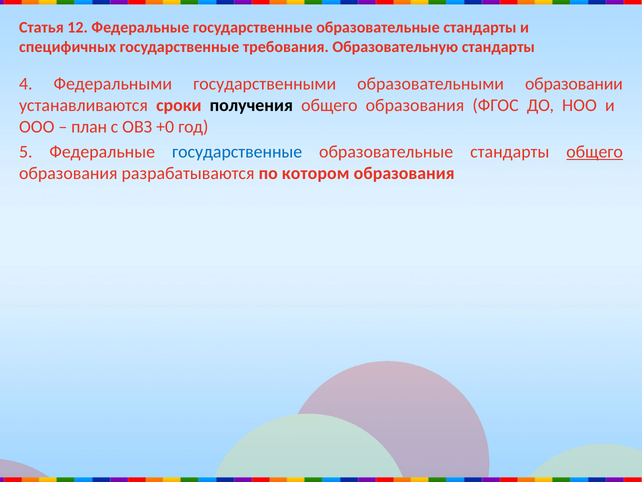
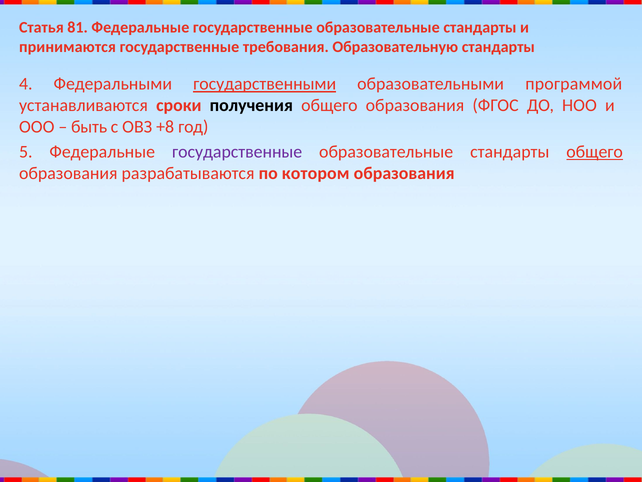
12: 12 -> 81 (78, 27)
специфичных: специфичных -> принимаются (68, 47)
государственными underline: none -> present (265, 84)
образовании: образовании -> программой (574, 84)
план: план -> быть (89, 127)
+0: +0 -> +8 (165, 127)
государственные colour: blue -> purple (237, 152)
